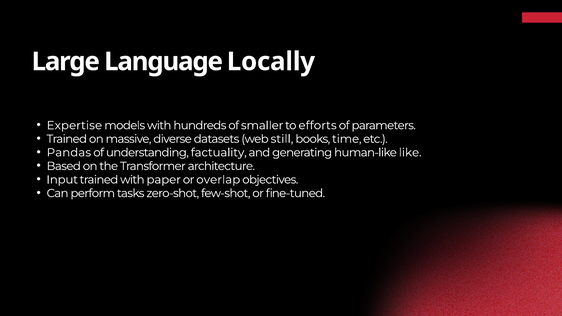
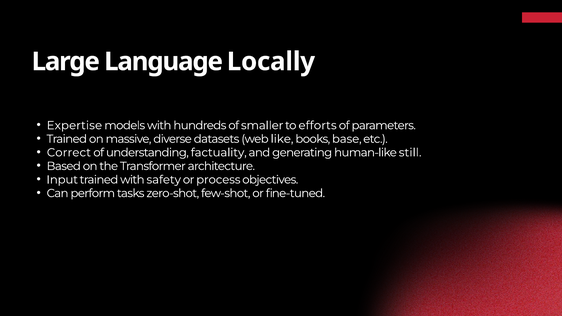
still: still -> like (282, 139)
time: time -> base (347, 139)
Pandas: Pandas -> Correct (69, 153)
like: like -> still (410, 153)
paper: paper -> safety (164, 180)
overlap: overlap -> process (218, 180)
